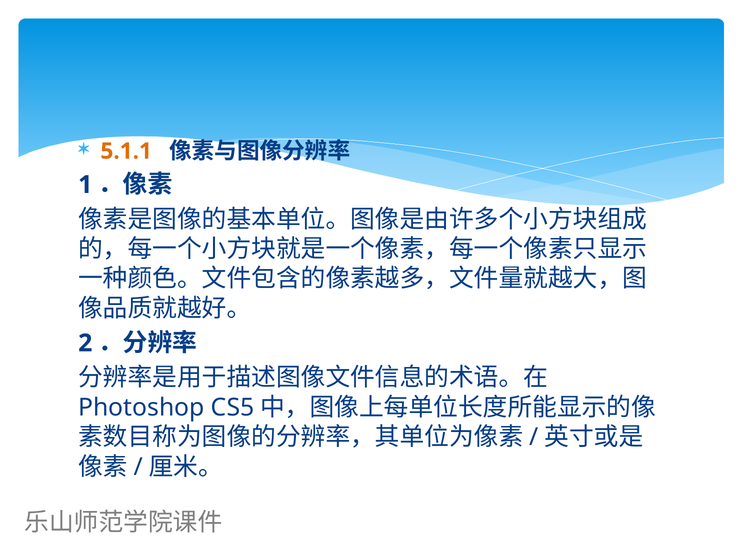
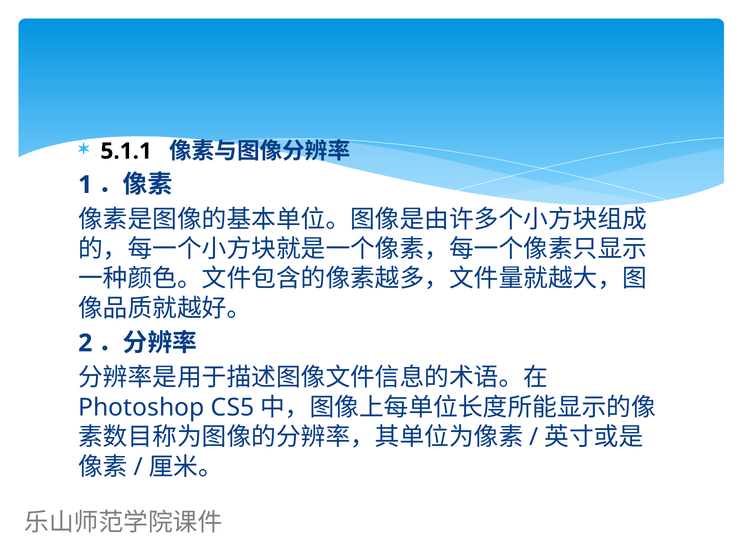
5.1.1 colour: orange -> black (126, 151)
